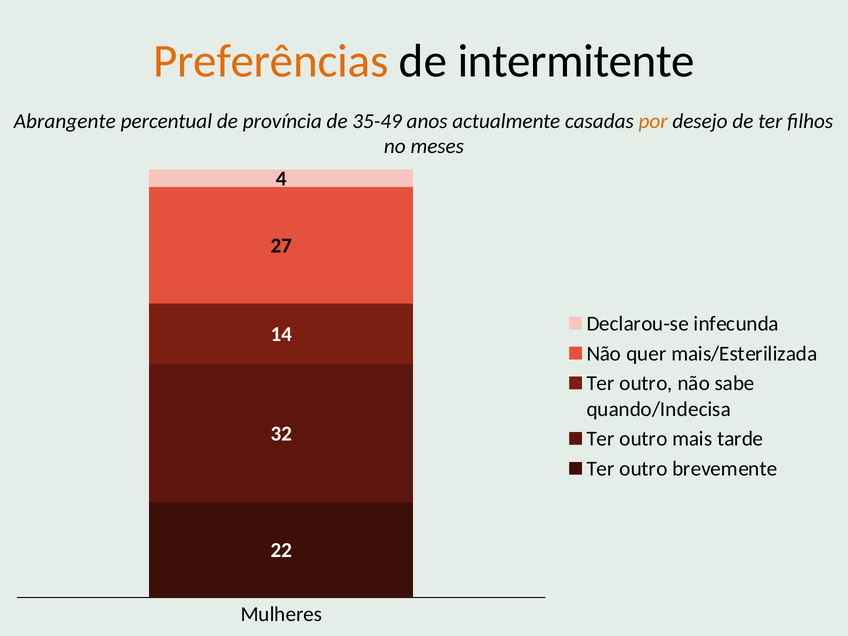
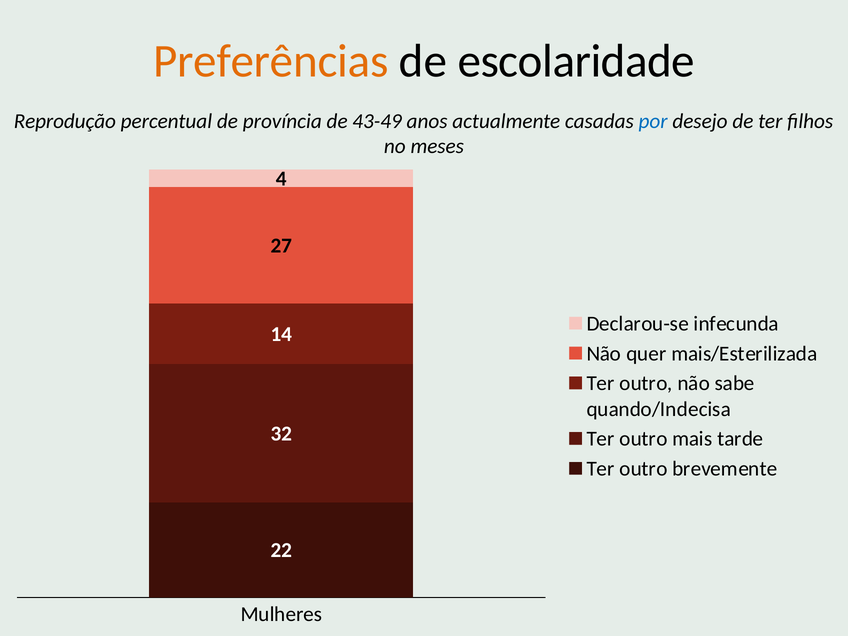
intermitente: intermitente -> escolaridade (576, 61)
Abrangente: Abrangente -> Reprodução (65, 121)
35-49: 35-49 -> 43-49 (377, 121)
por colour: orange -> blue (653, 121)
